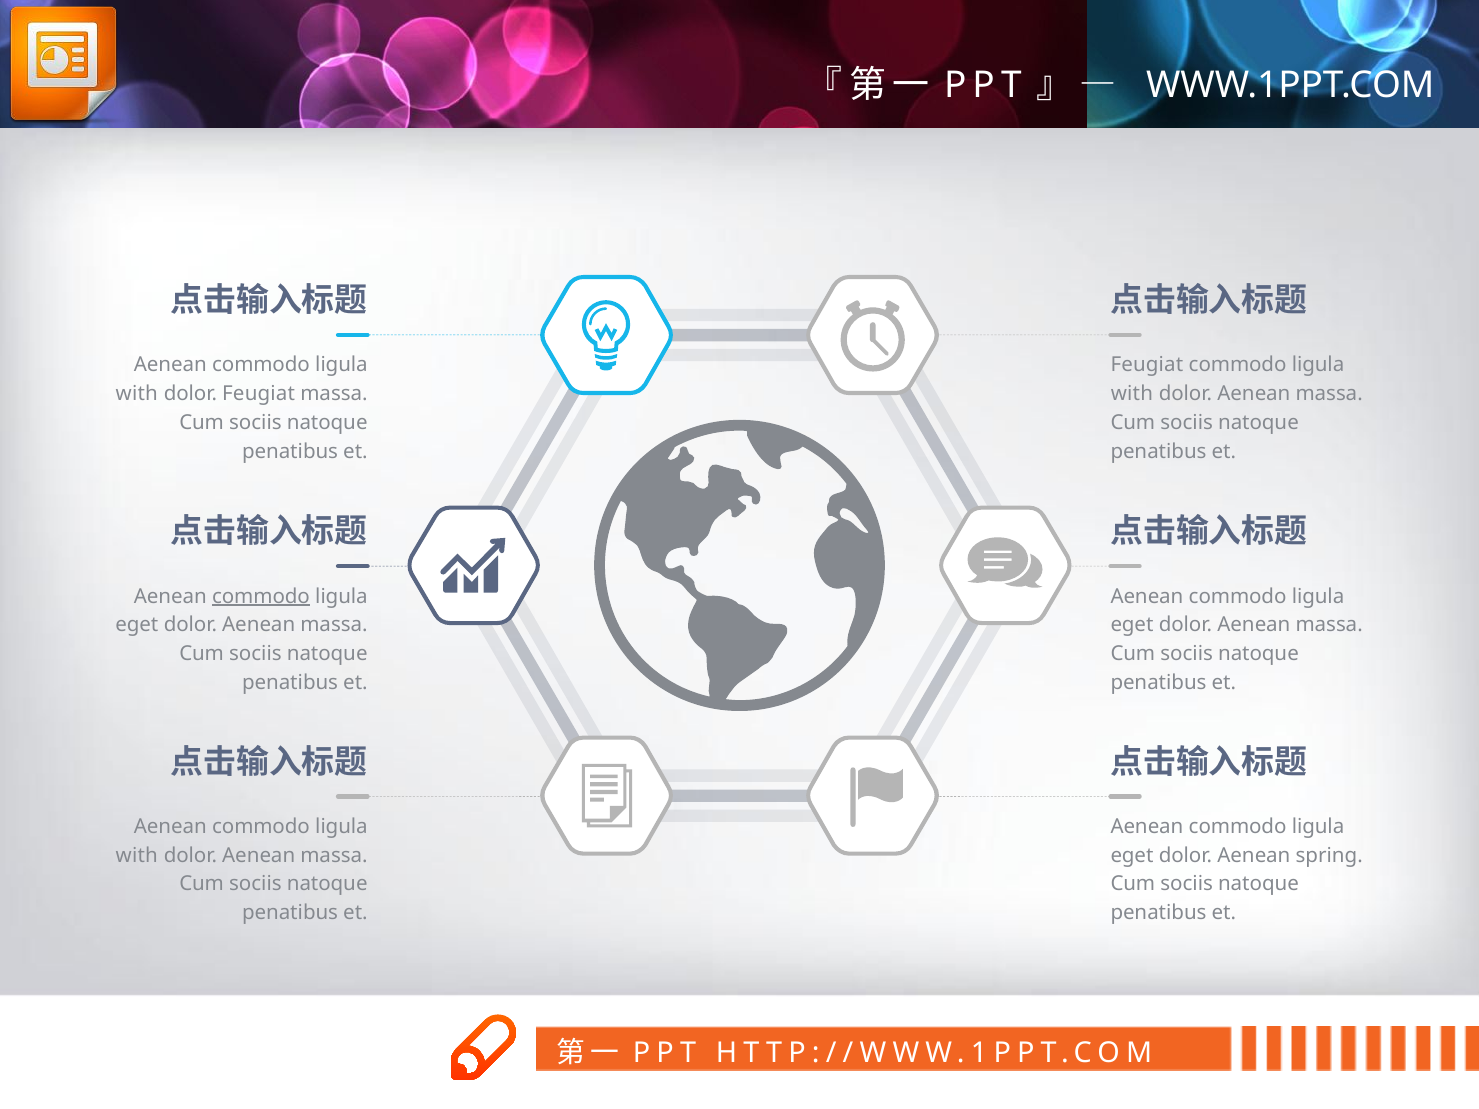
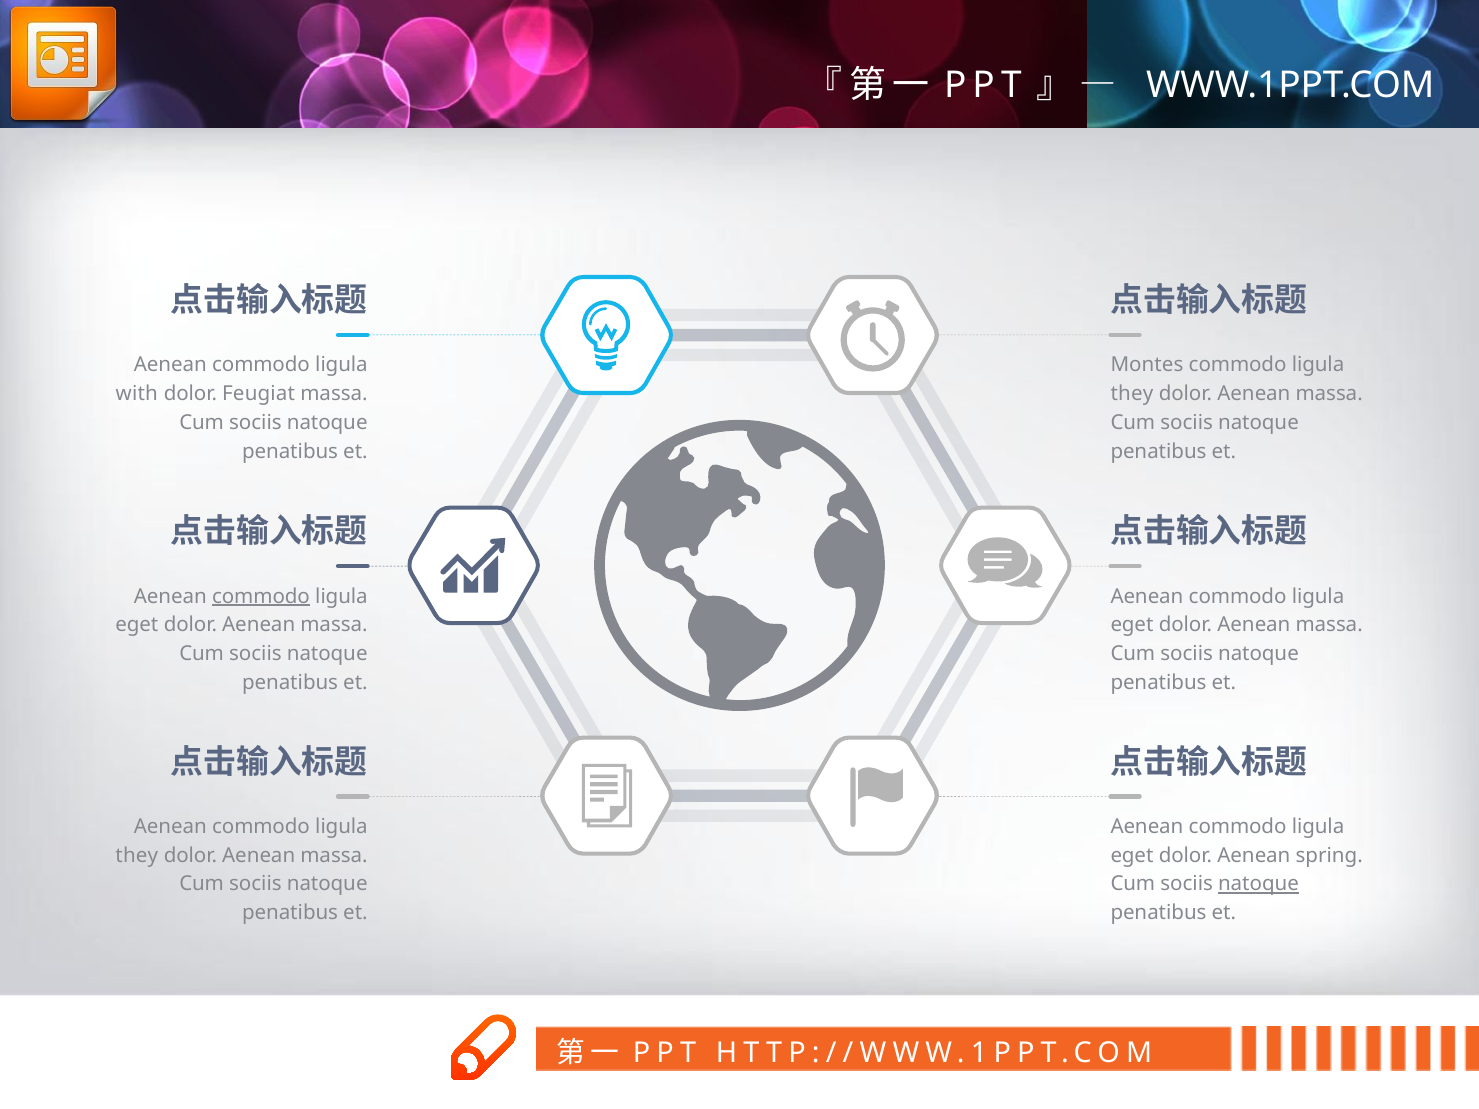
Feugiat: Feugiat -> Montes (1147, 365)
with: with -> they (1132, 394)
with: with -> they (137, 856)
natoque underline: none -> present (1258, 884)
